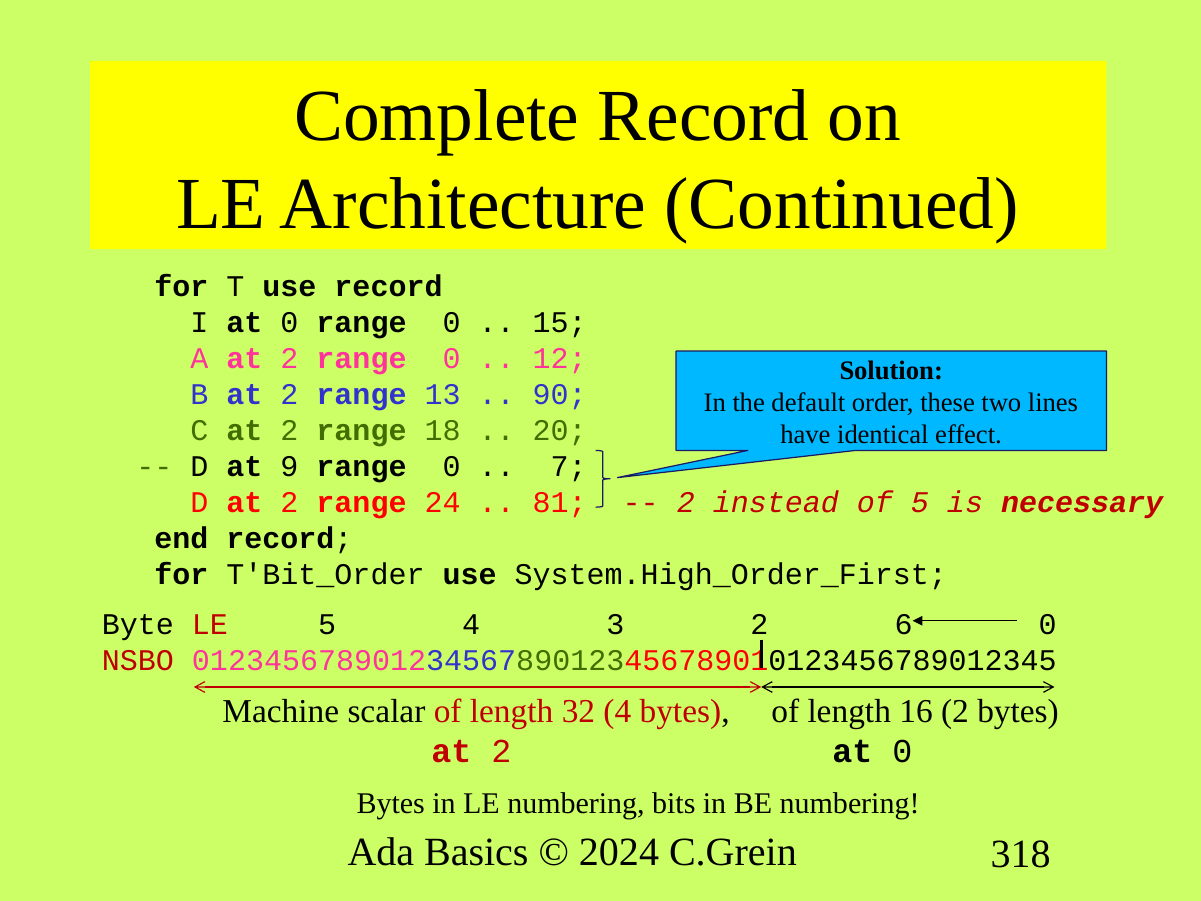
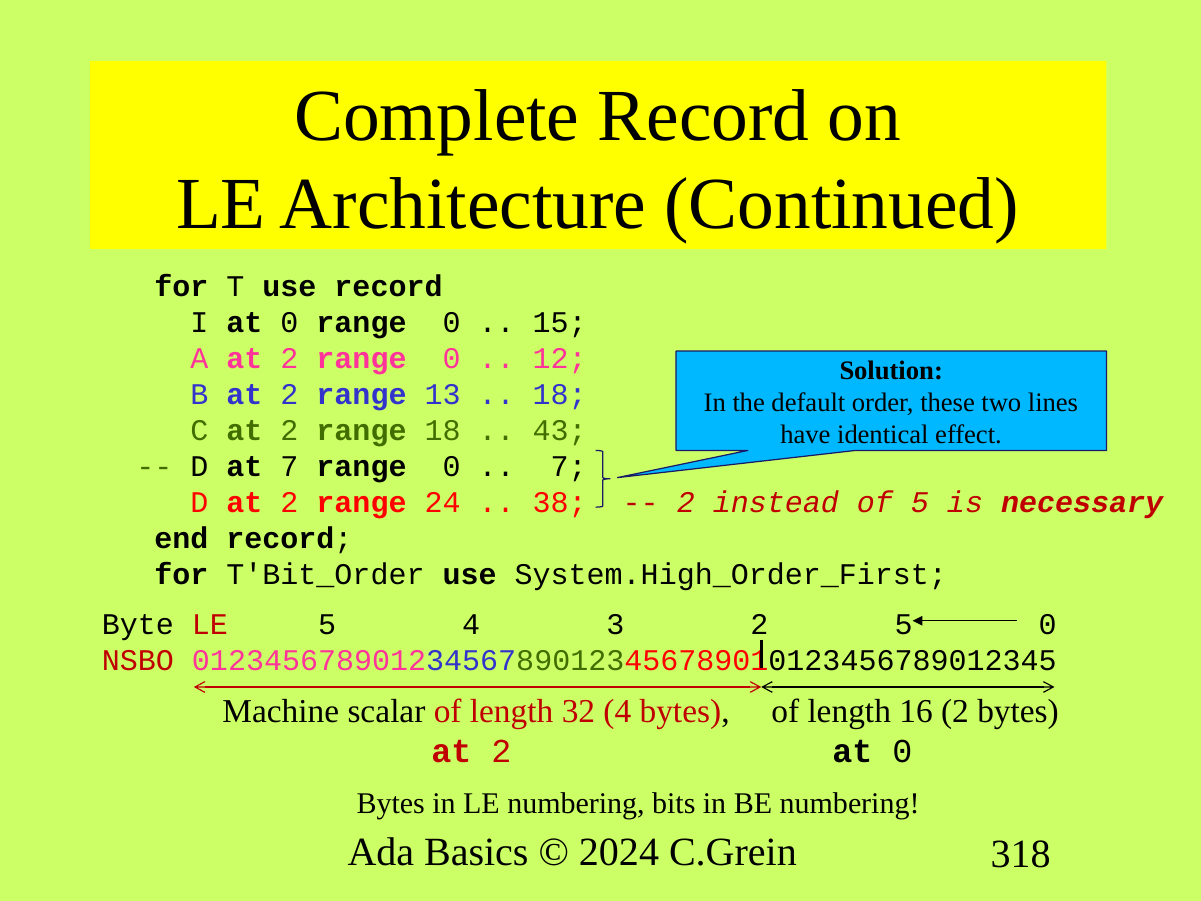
90: 90 -> 18 (560, 395)
20: 20 -> 43 (560, 431)
at 9: 9 -> 7 (289, 467)
81: 81 -> 38 (560, 503)
2 6: 6 -> 5 (904, 624)
